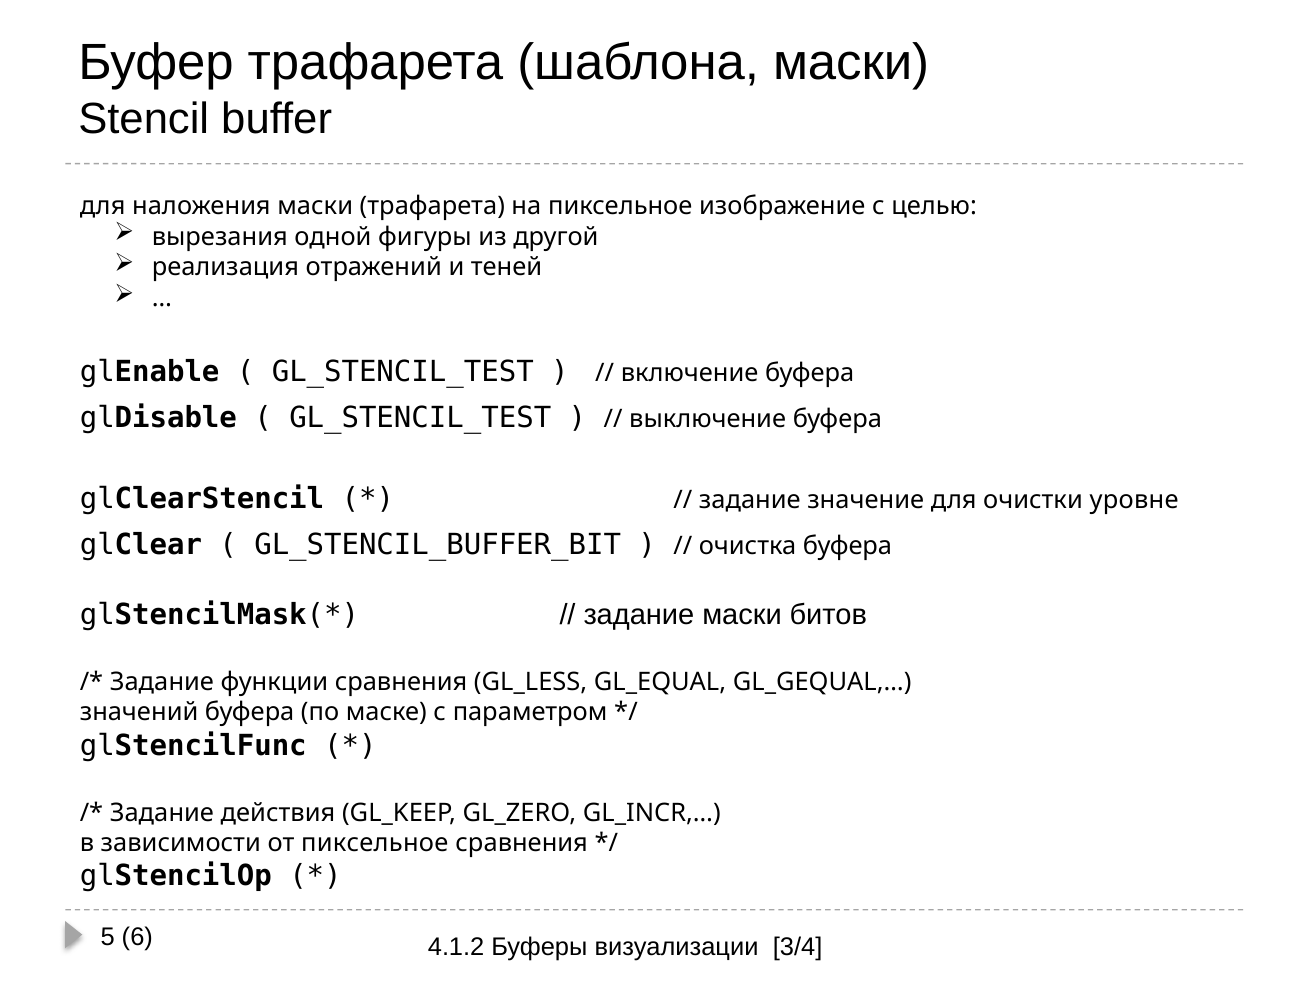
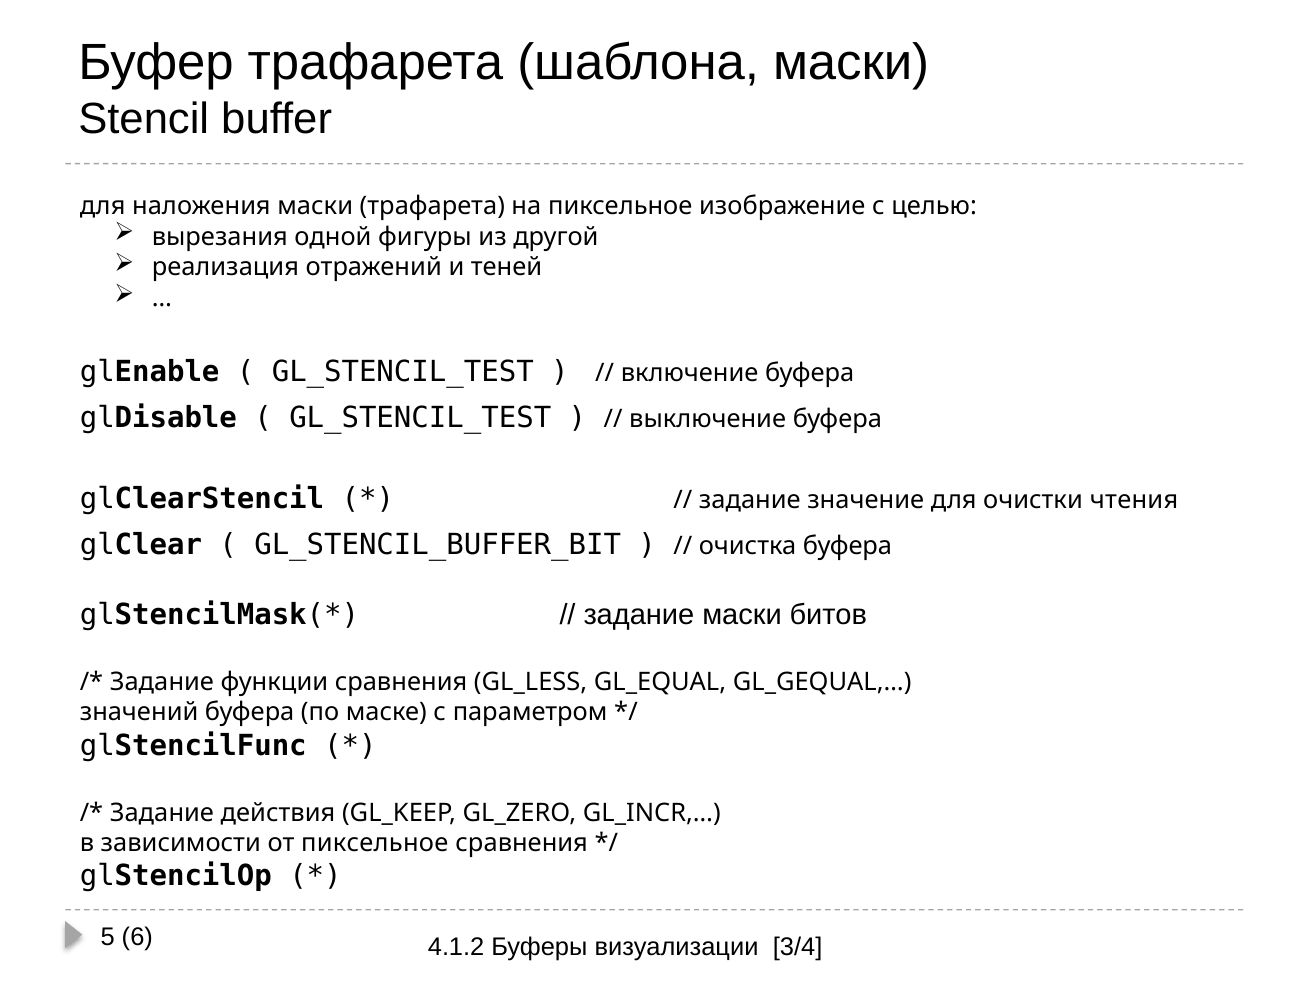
уровне: уровне -> чтения (1134, 500)
